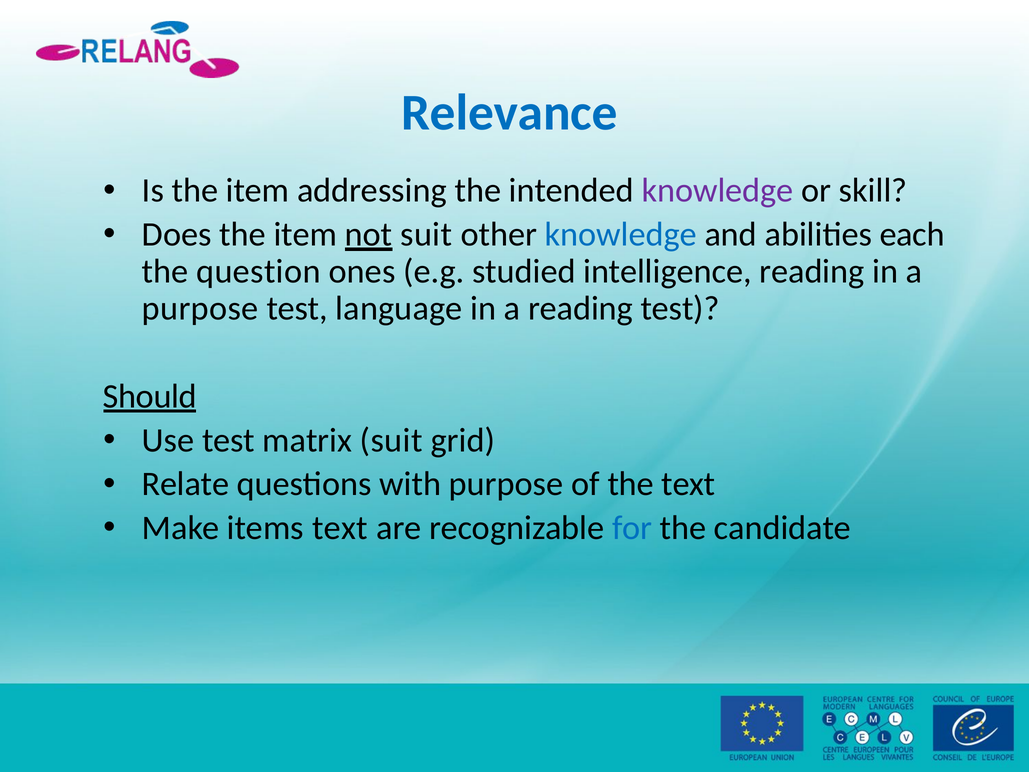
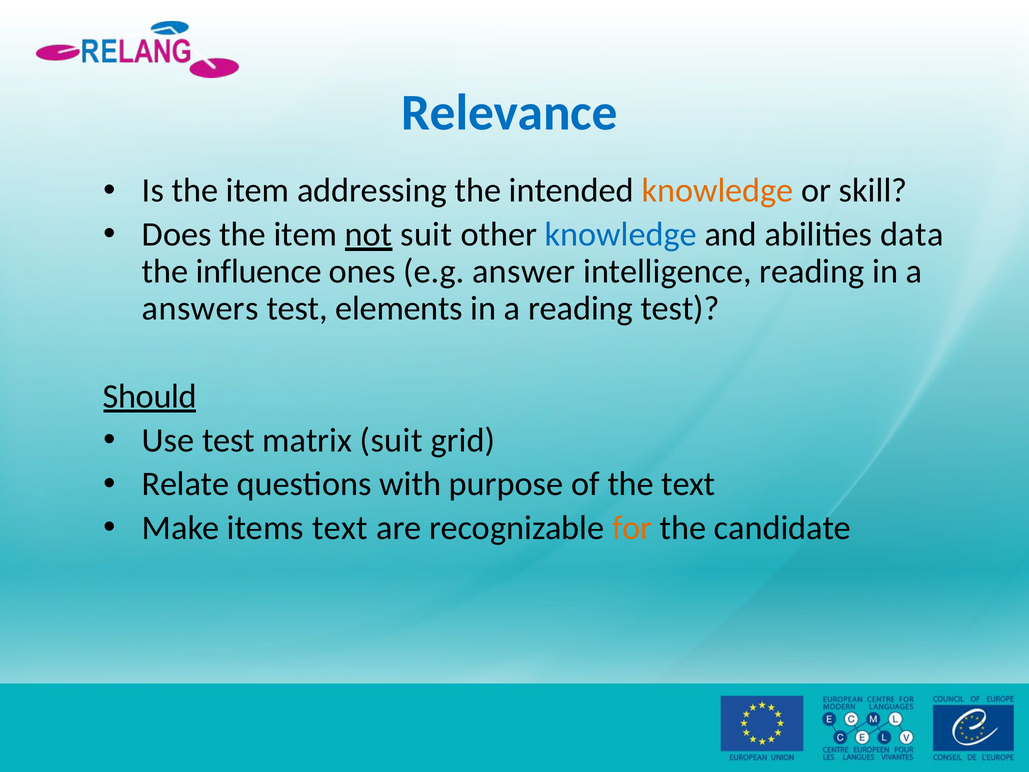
knowledge colour: purple -> orange (718, 191)
each: each -> data (912, 234)
question: question -> influence (259, 271)
studied: studied -> answer (524, 271)
purpose: purpose -> answers (200, 308)
language: language -> elements (399, 308)
for colour: blue -> orange (632, 528)
